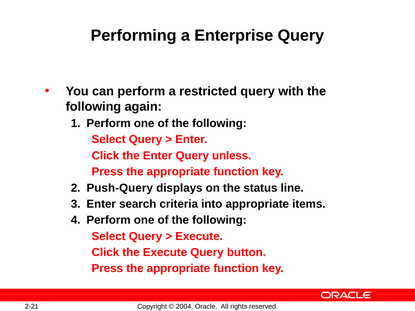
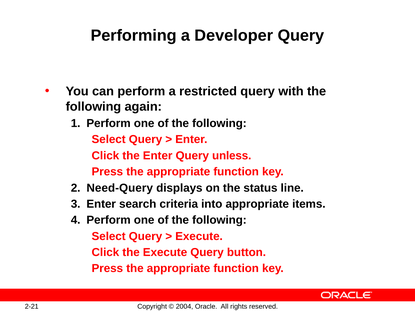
Enterprise: Enterprise -> Developer (234, 36)
Push-Query: Push-Query -> Need-Query (120, 188)
